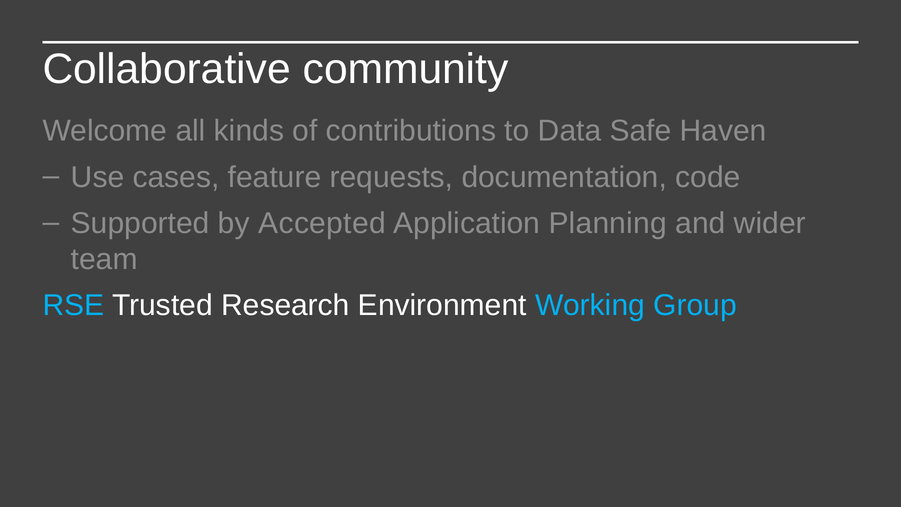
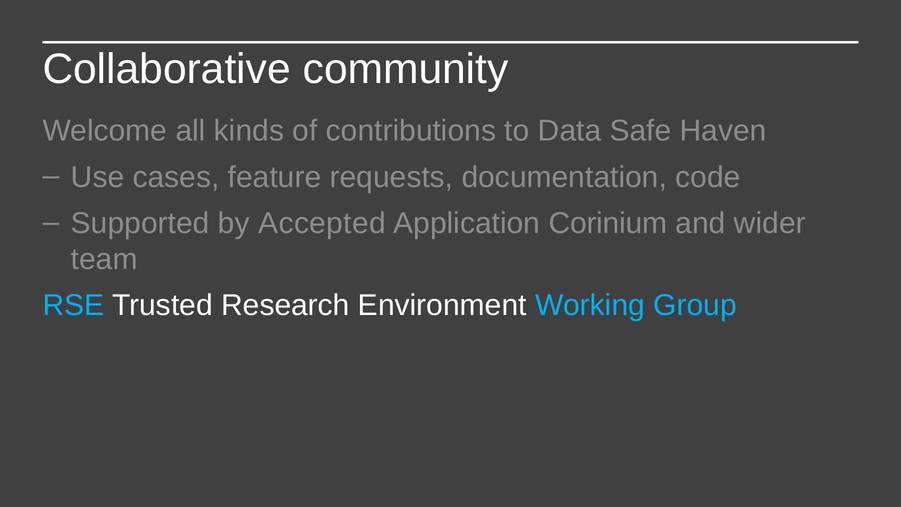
Planning: Planning -> Corinium (608, 223)
